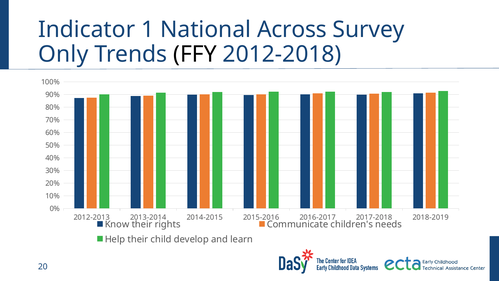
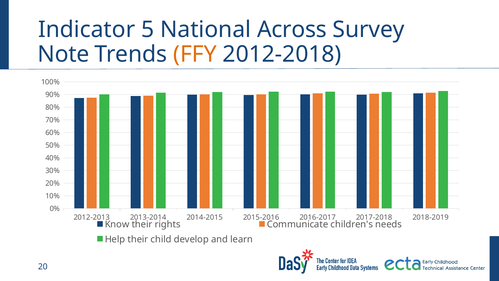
1: 1 -> 5 (148, 30)
Only: Only -> Note (63, 54)
FFY colour: black -> orange (195, 54)
